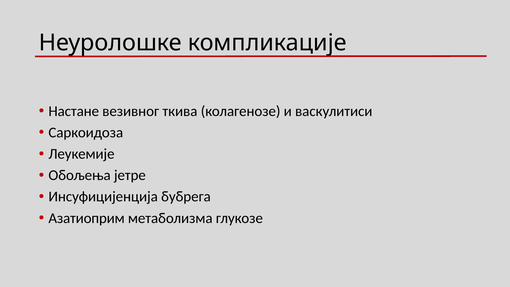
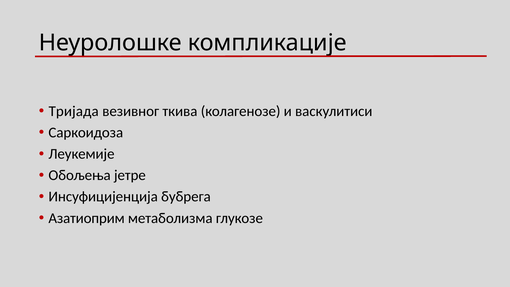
Настане: Настане -> Тријада (74, 111)
